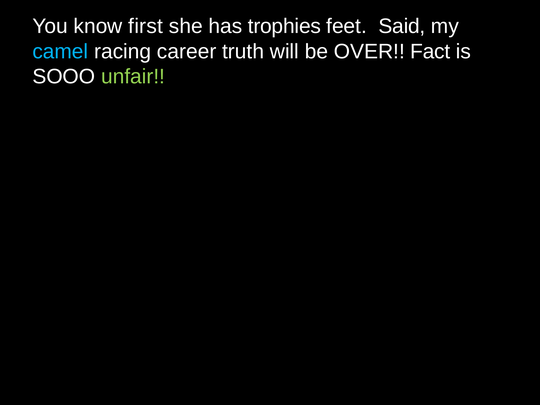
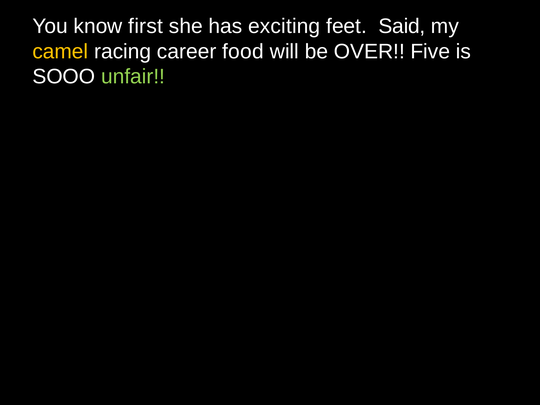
trophies: trophies -> exciting (284, 26)
camel colour: light blue -> yellow (60, 51)
truth: truth -> food (243, 51)
Fact: Fact -> Five (430, 51)
